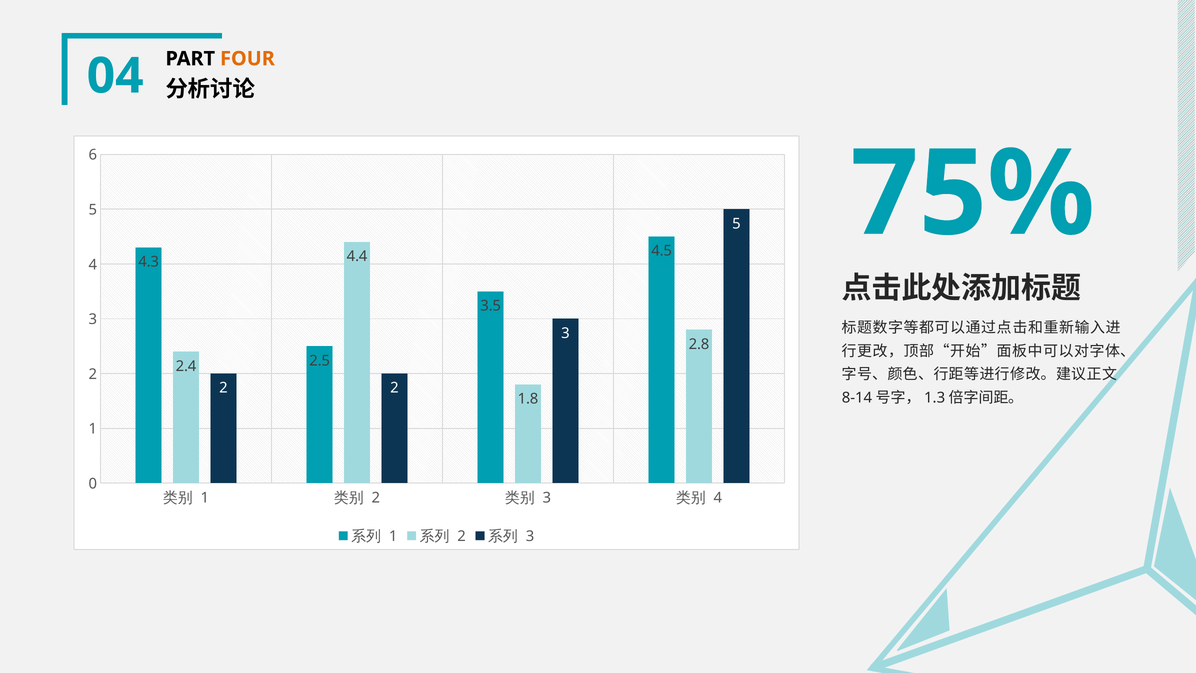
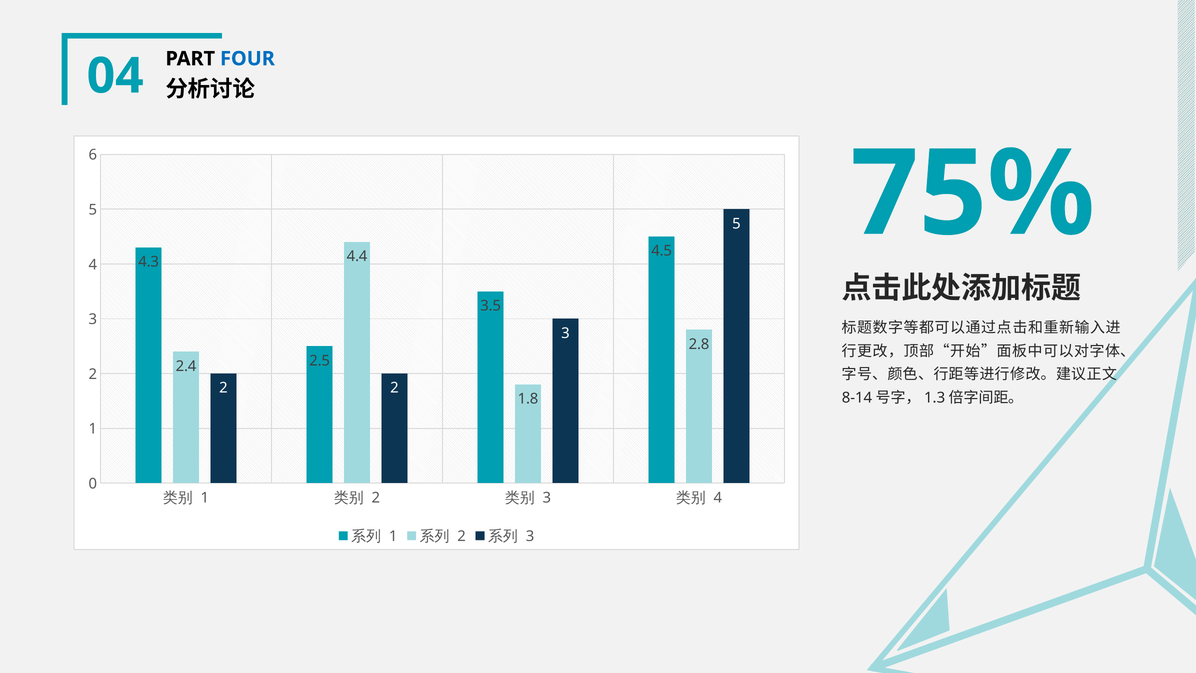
FOUR colour: orange -> blue (247, 59)
